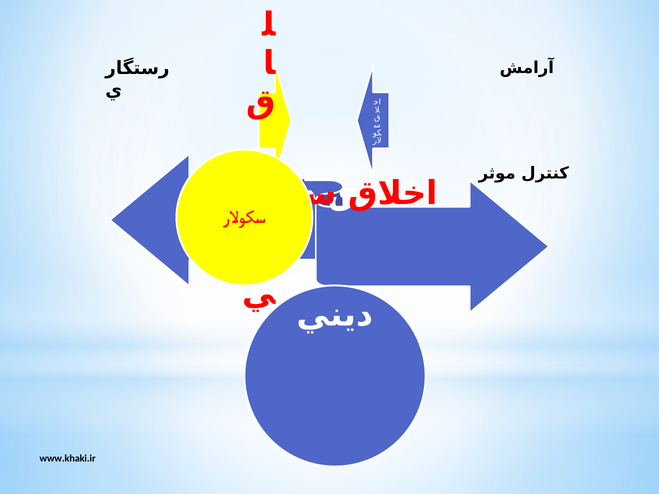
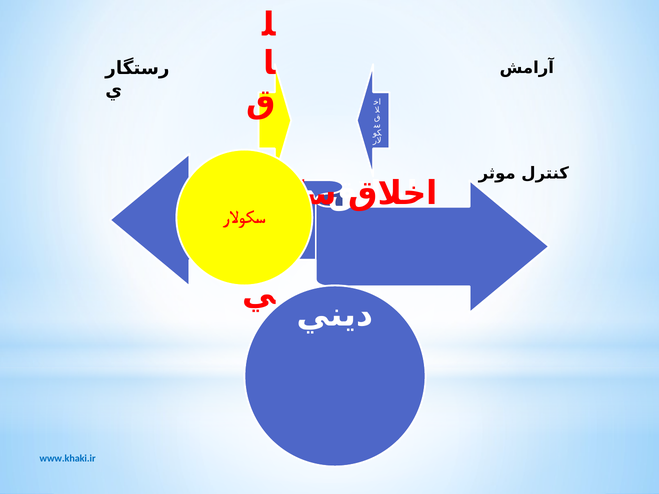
www.khaki.ir colour: black -> blue (68, 459)
